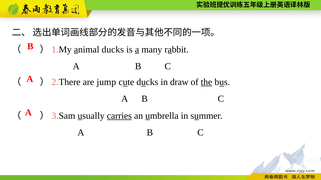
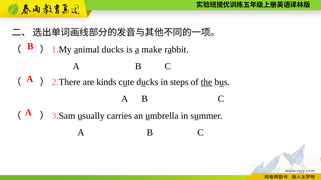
many: many -> make (152, 50)
jump: jump -> kinds (106, 82)
draw: draw -> steps (179, 82)
carries underline: present -> none (119, 116)
